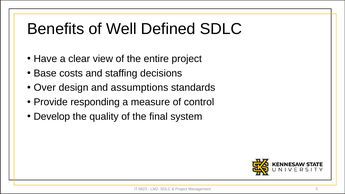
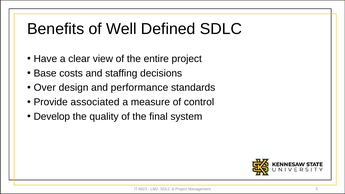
assumptions: assumptions -> performance (139, 88)
responding: responding -> associated (95, 102)
